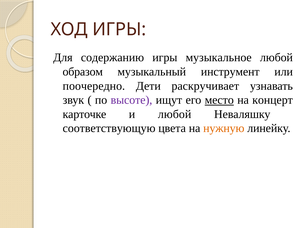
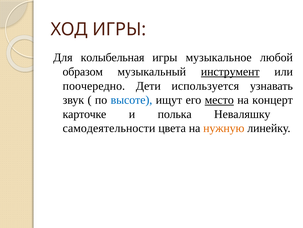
содержанию: содержанию -> колыбельная (113, 57)
инструмент underline: none -> present (230, 71)
раскручивает: раскручивает -> используется (205, 86)
высоте colour: purple -> blue (131, 100)
и любой: любой -> полька (175, 114)
соответствующую: соответствующую -> самодеятельности (109, 128)
